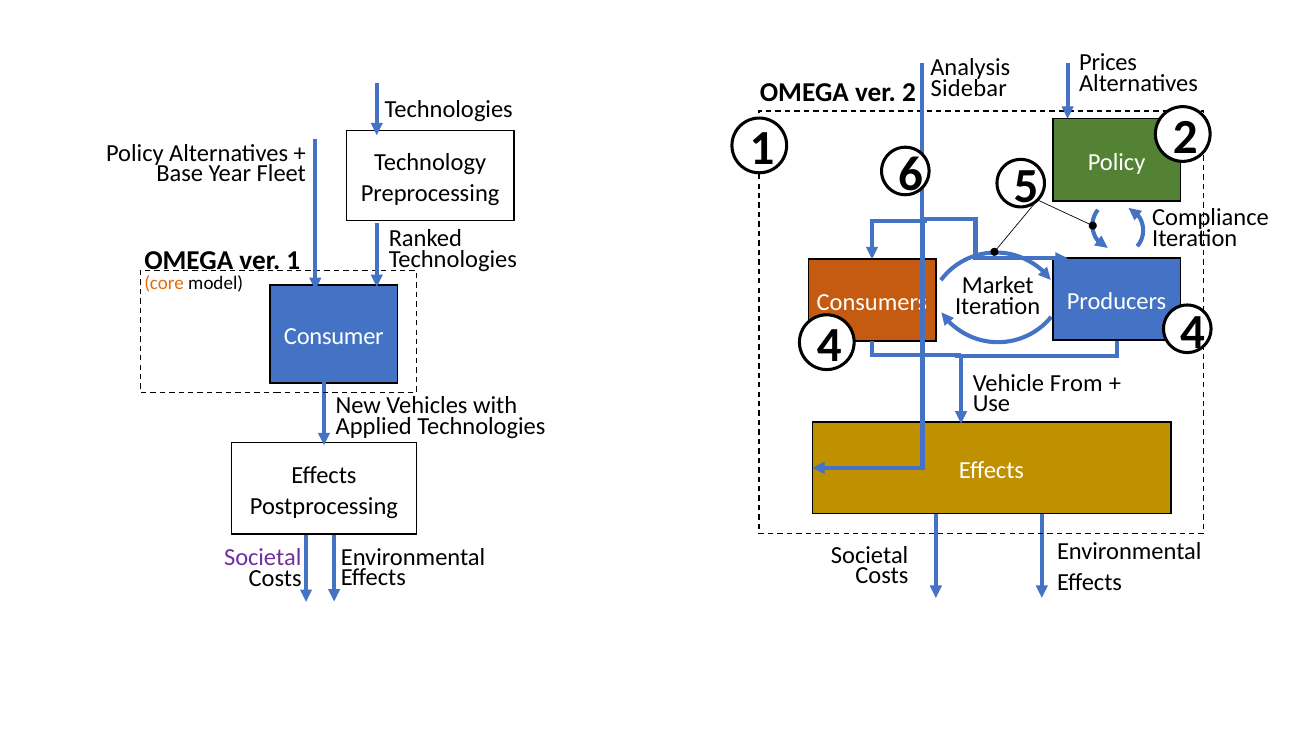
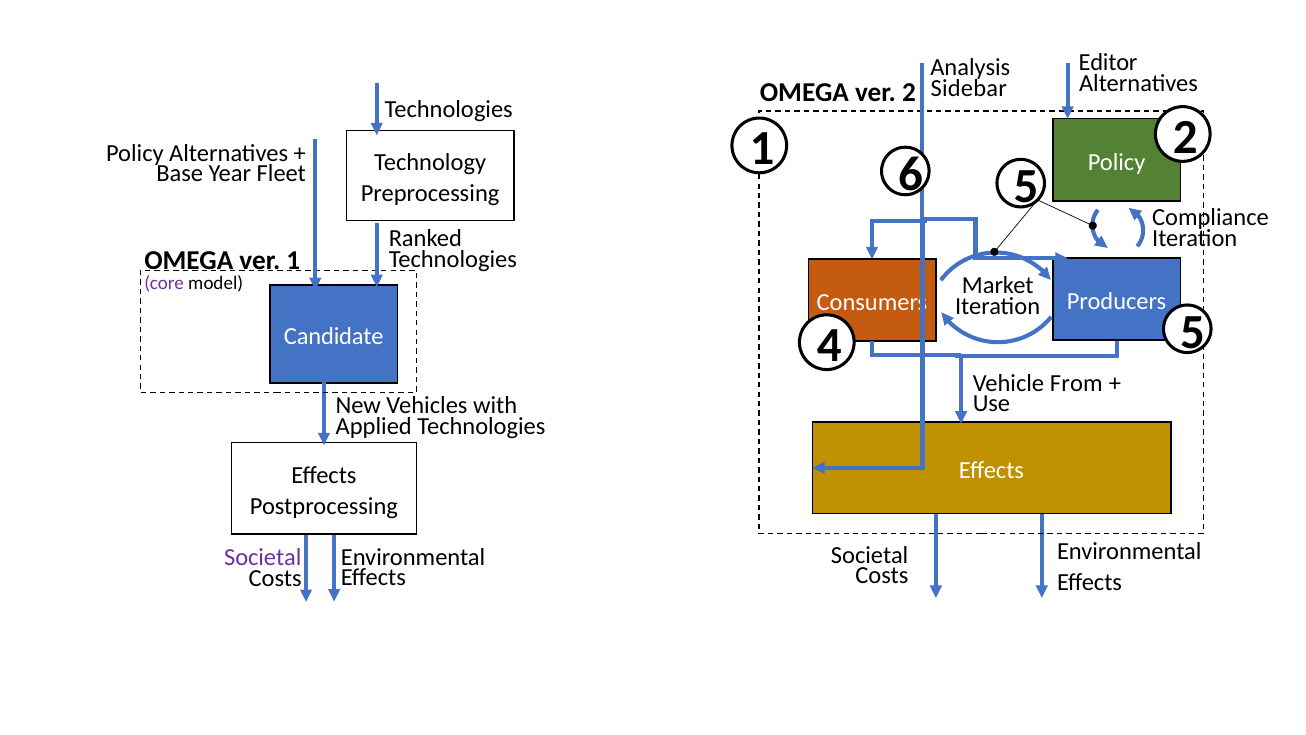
Prices: Prices -> Editor (1108, 63)
core colour: orange -> purple (164, 283)
4: 4 -> 5 (1192, 332)
Consumer: Consumer -> Candidate (334, 336)
